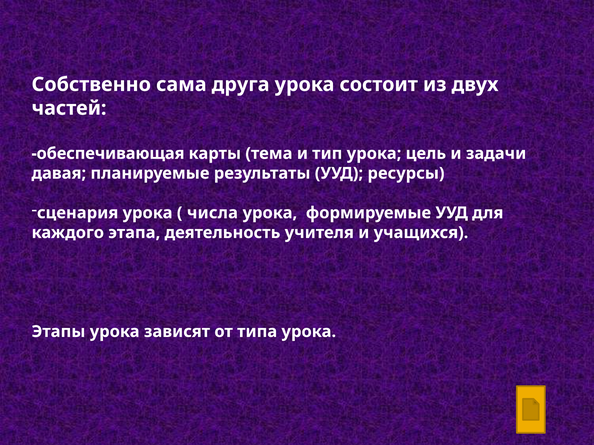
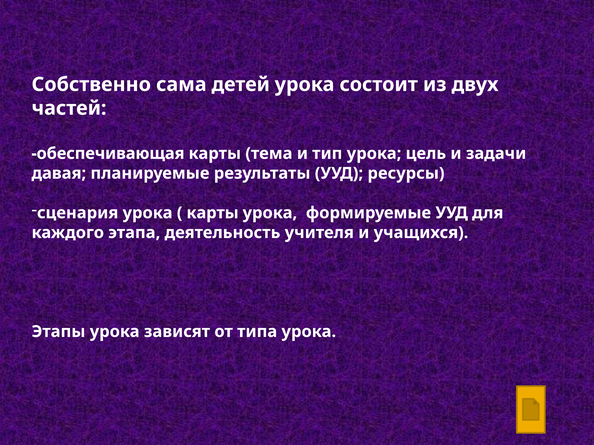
друга: друга -> детей (241, 85)
числа: числа -> карты (213, 213)
